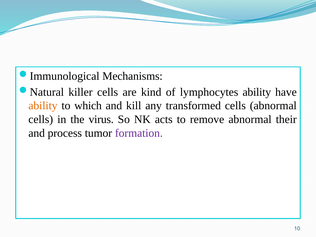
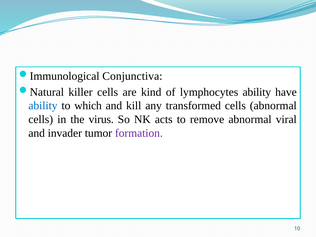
Mechanisms: Mechanisms -> Conjunctiva (132, 76)
ability colour: orange -> blue (43, 106)
their: their -> viral (286, 119)
process: process -> invader (65, 133)
